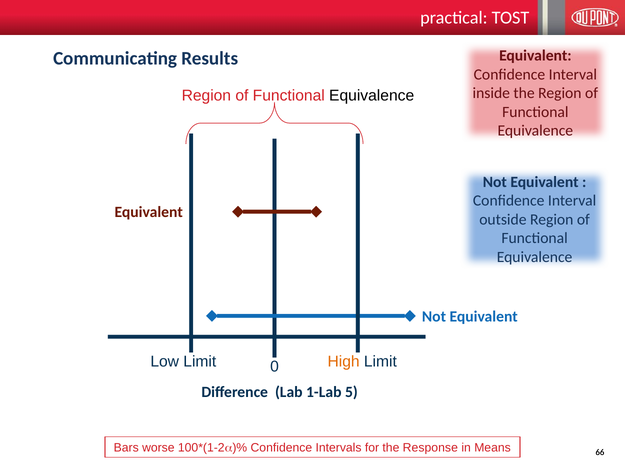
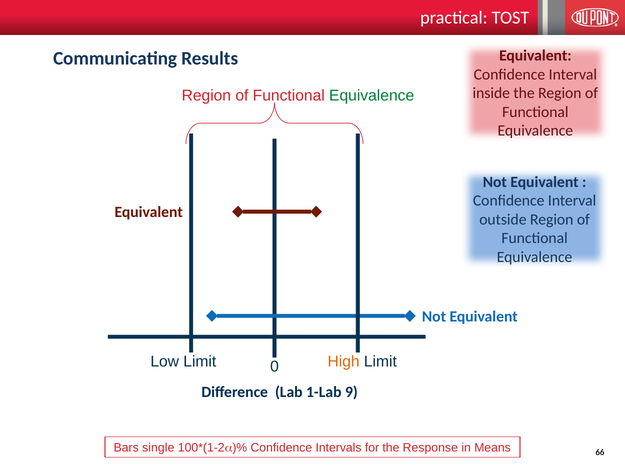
Equivalence colour: black -> green (372, 96)
5: 5 -> 9 (351, 392)
worse: worse -> single (158, 448)
